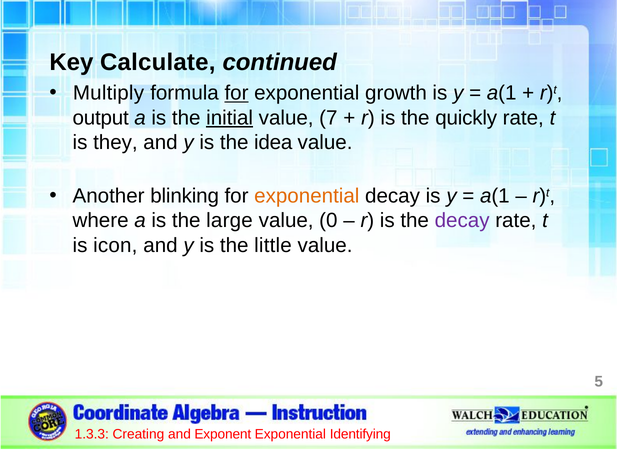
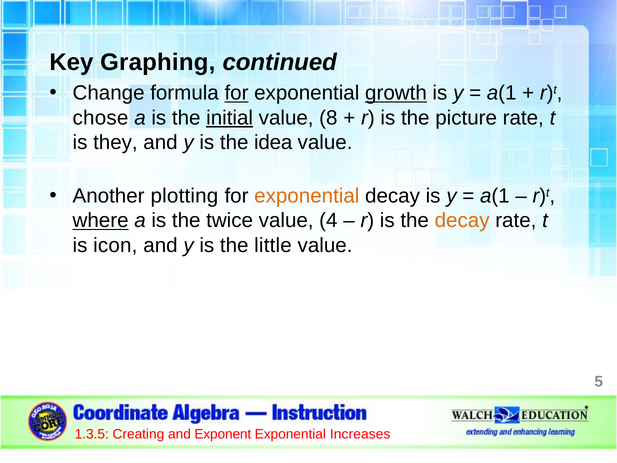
Calculate: Calculate -> Graphing (158, 62)
Multiply: Multiply -> Change (109, 93)
growth underline: none -> present (396, 93)
output: output -> chose (100, 118)
7: 7 -> 8 (328, 118)
quickly: quickly -> picture (466, 118)
blinking: blinking -> plotting (184, 196)
where underline: none -> present (101, 221)
large: large -> twice (230, 221)
0: 0 -> 4 (328, 221)
decay colour: purple -> orange (462, 221)
1.3.3: 1.3.3 -> 1.3.5 (92, 434)
Identifying: Identifying -> Increases (360, 434)
